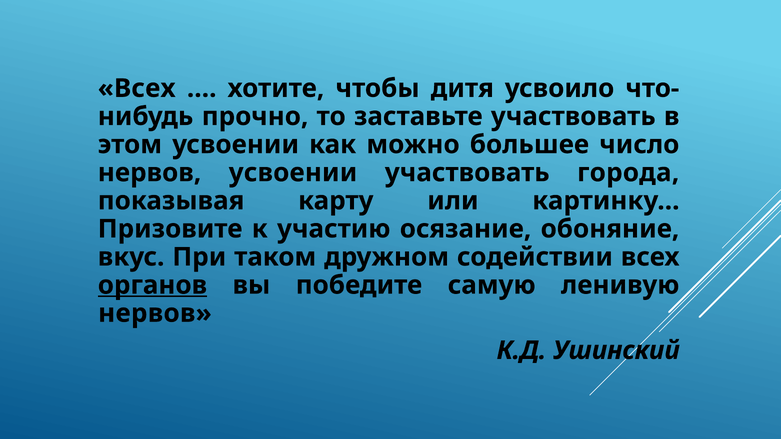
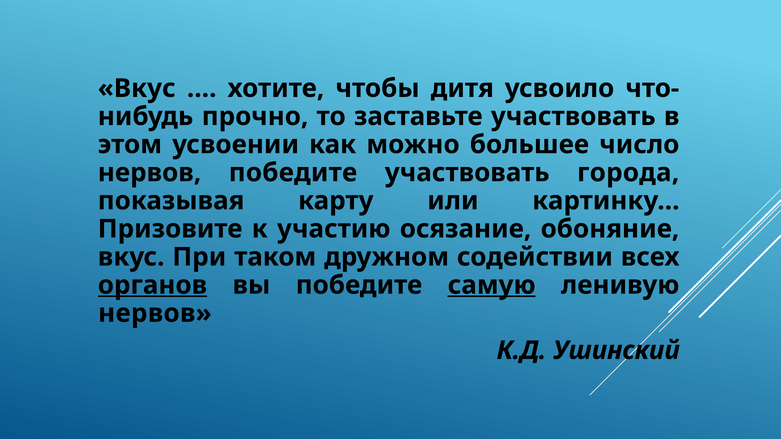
Всех: Всех -> Вкус (137, 88)
нервов усвоении: усвоении -> победите (293, 173)
самую underline: none -> present (492, 285)
